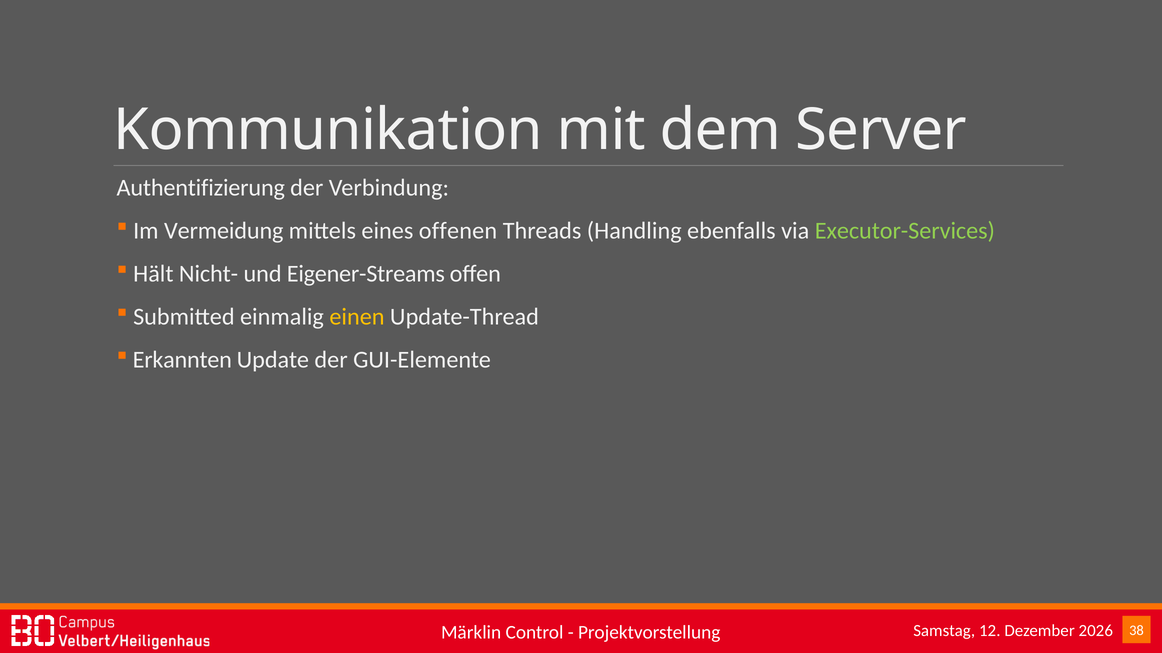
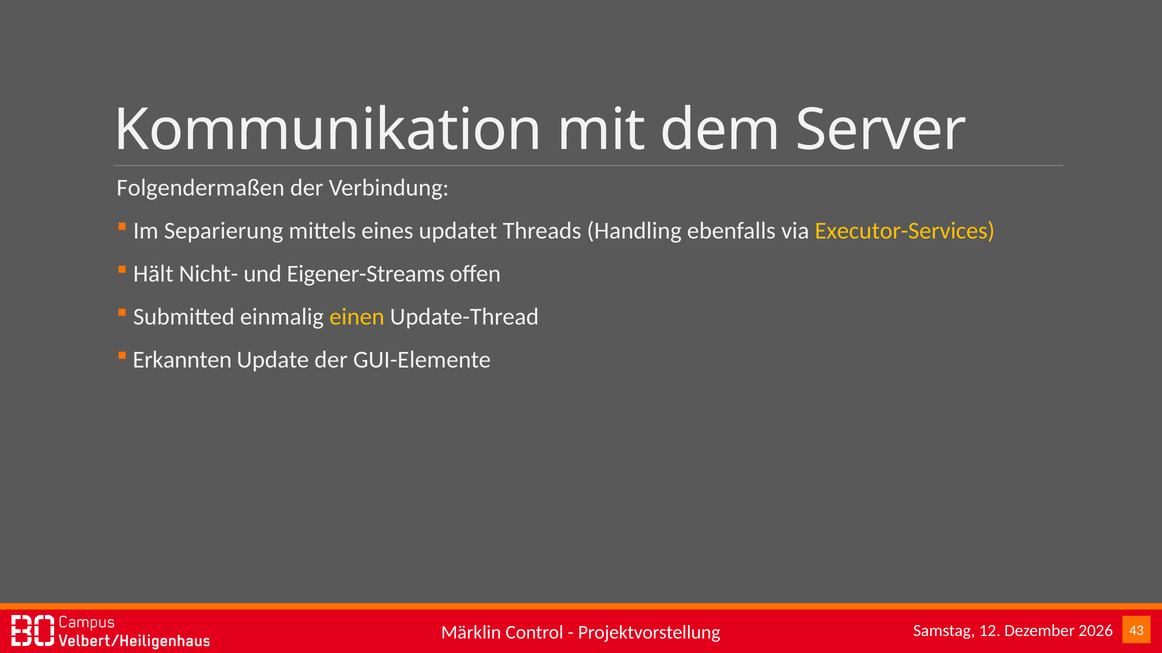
Authentifizierung: Authentifizierung -> Folgendermaßen (201, 188)
Vermeidung: Vermeidung -> Separierung (224, 231)
offenen: offenen -> updatet (458, 231)
Executor-Services colour: light green -> yellow (905, 231)
38: 38 -> 43 (1136, 631)
